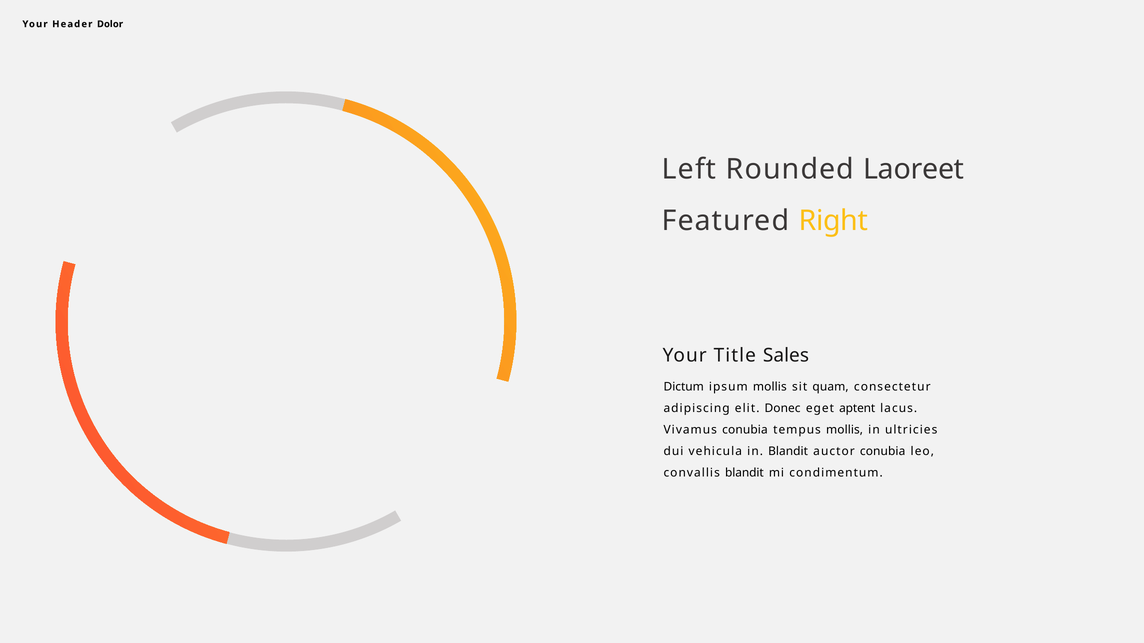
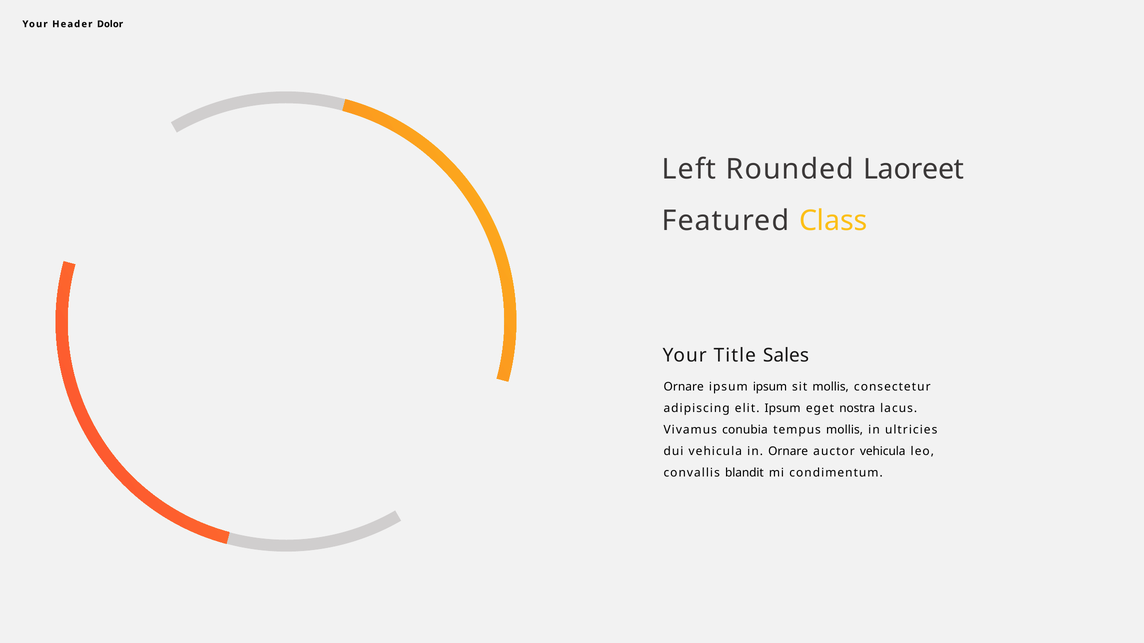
Right: Right -> Class (833, 221)
Dictum: Dictum -> Ornare (684, 387)
ipsum mollis: mollis -> ipsum (770, 387)
sit quam: quam -> mollis (831, 387)
elit Donec: Donec -> Ipsum (783, 409)
aptent: aptent -> nostra (857, 409)
in Blandit: Blandit -> Ornare (788, 452)
auctor conubia: conubia -> vehicula (883, 452)
